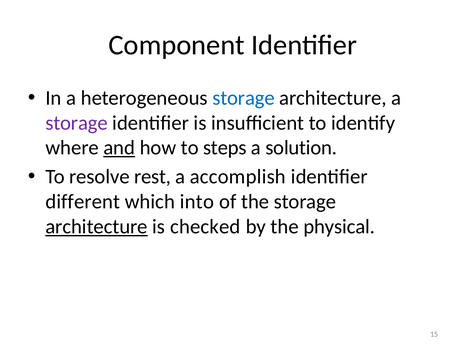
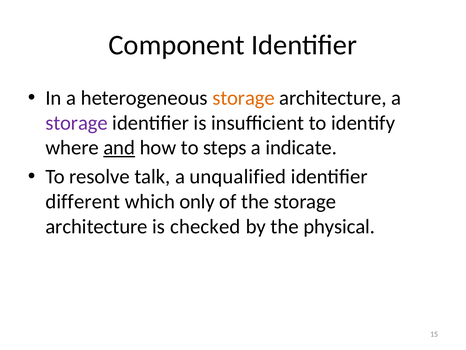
storage colour: blue -> orange (244, 98)
solution: solution -> indicate (301, 148)
rest: rest -> talk (152, 177)
accomplish: accomplish -> unqualified (238, 177)
into: into -> only (197, 201)
architecture underline: present -> none (97, 226)
